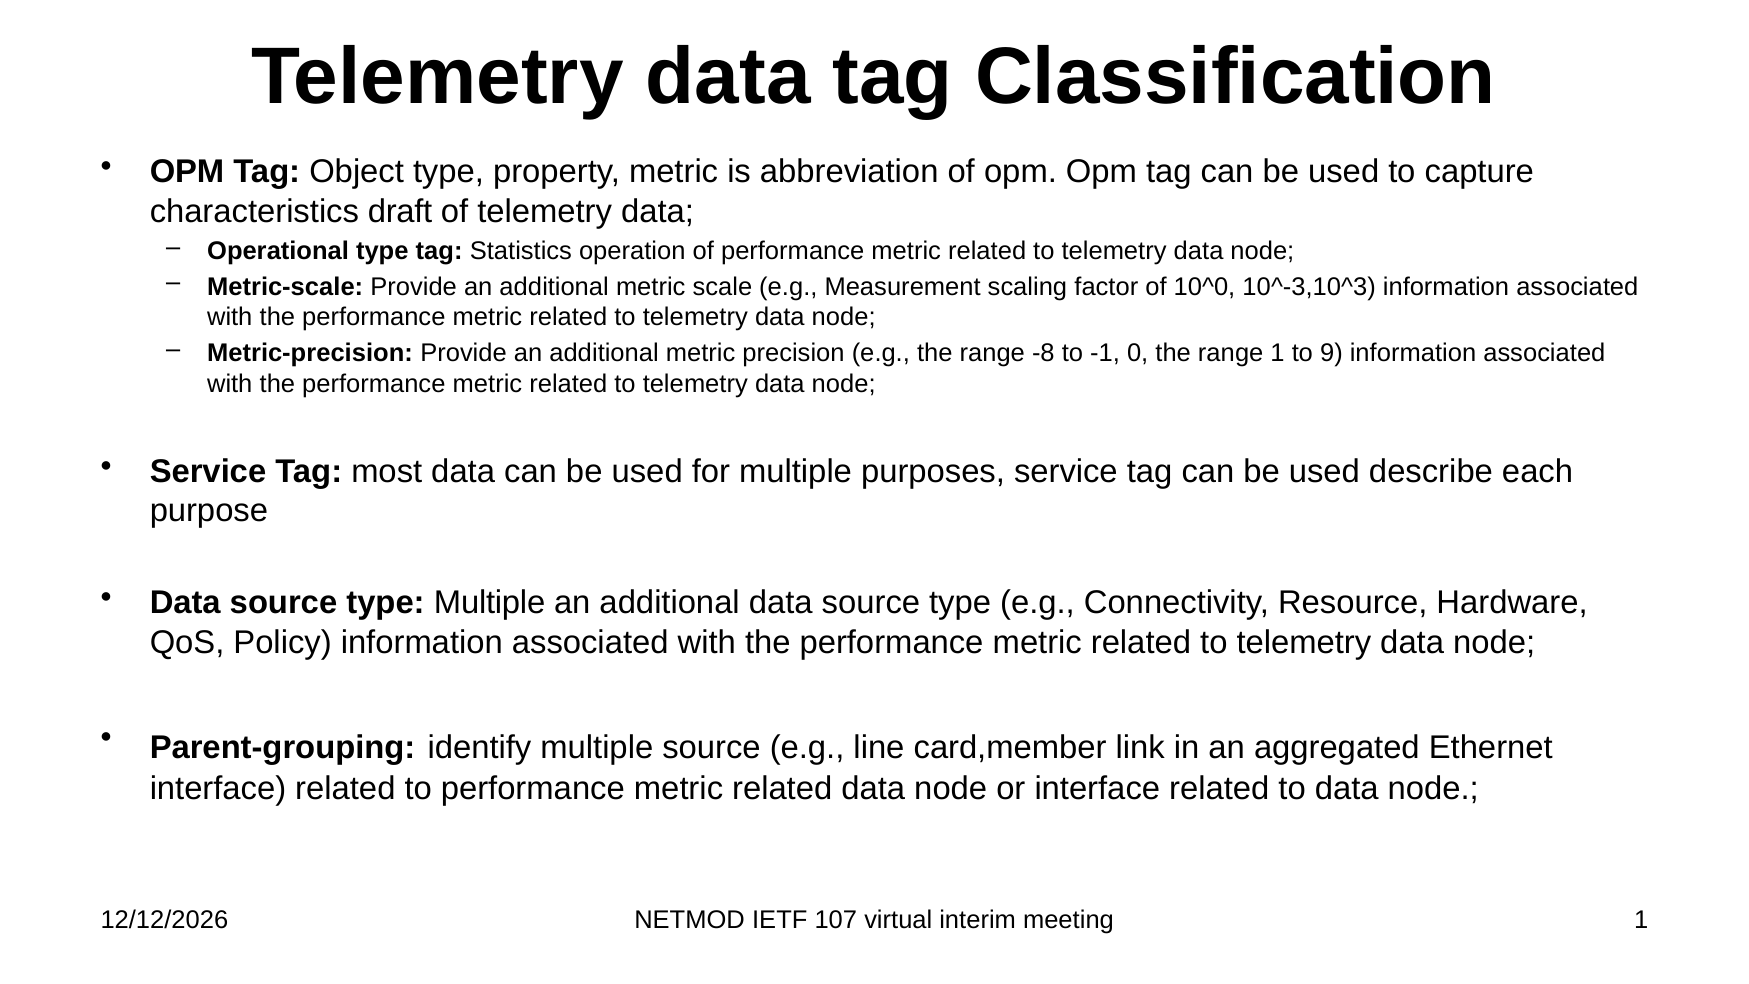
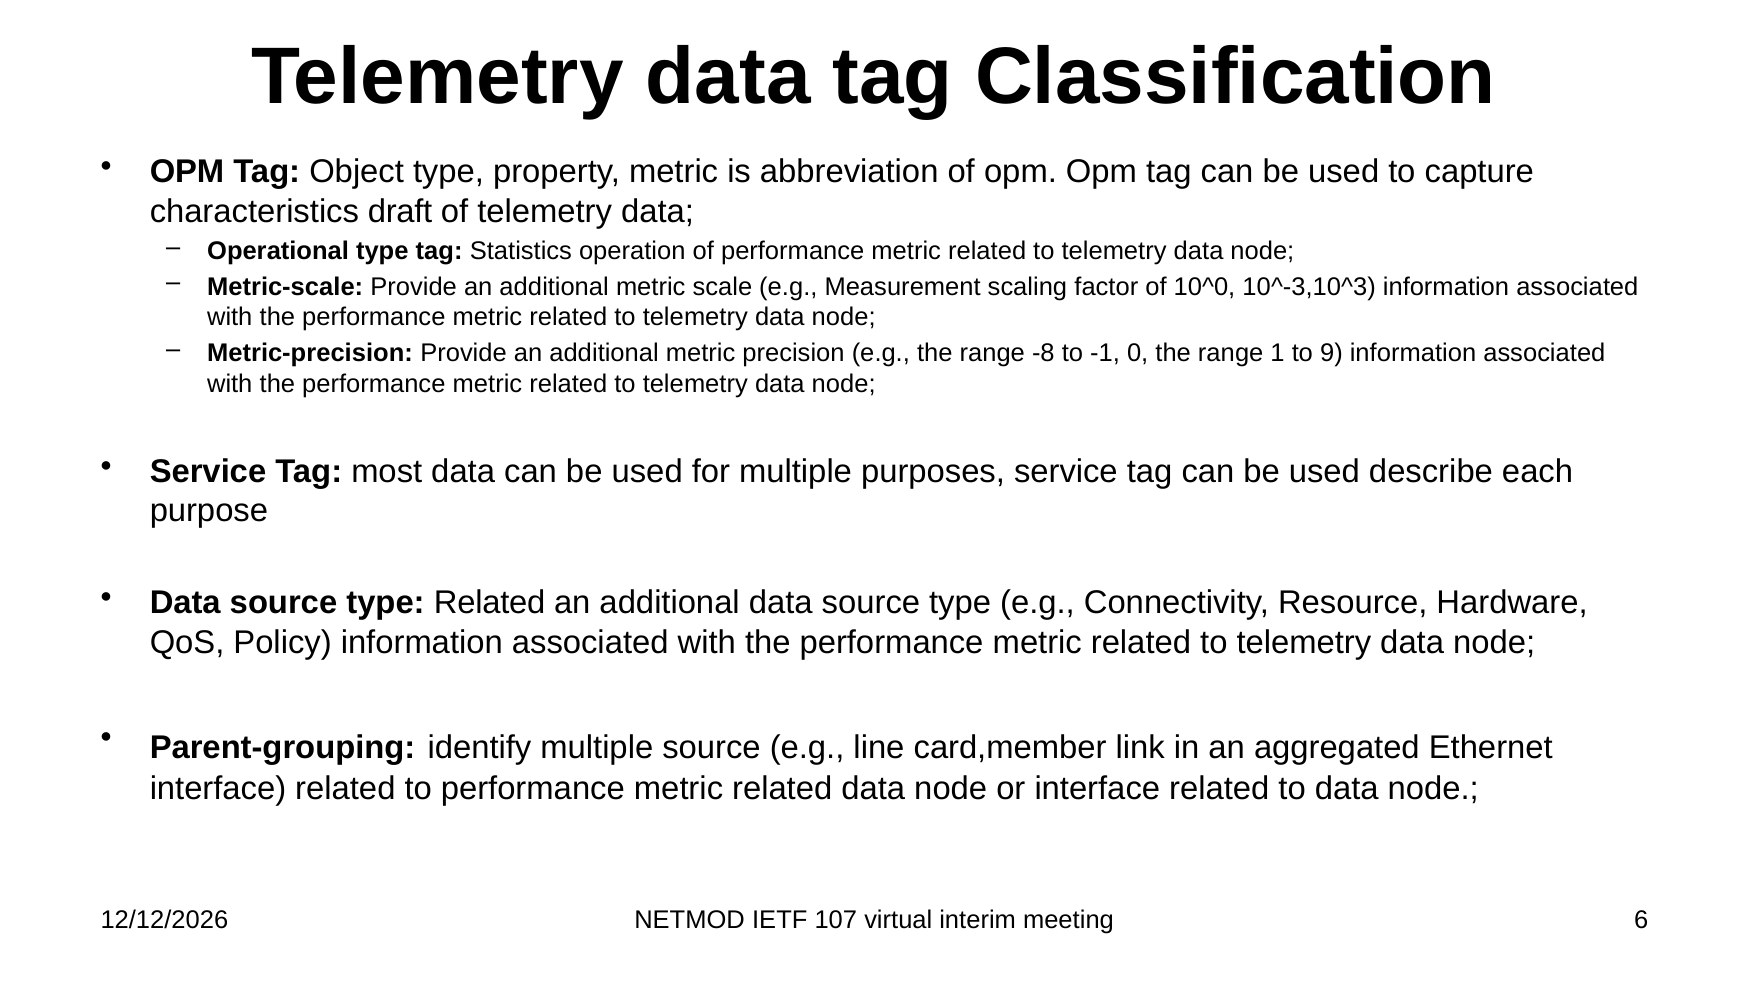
type Multiple: Multiple -> Related (490, 603)
meeting 1: 1 -> 6 (1641, 920)
